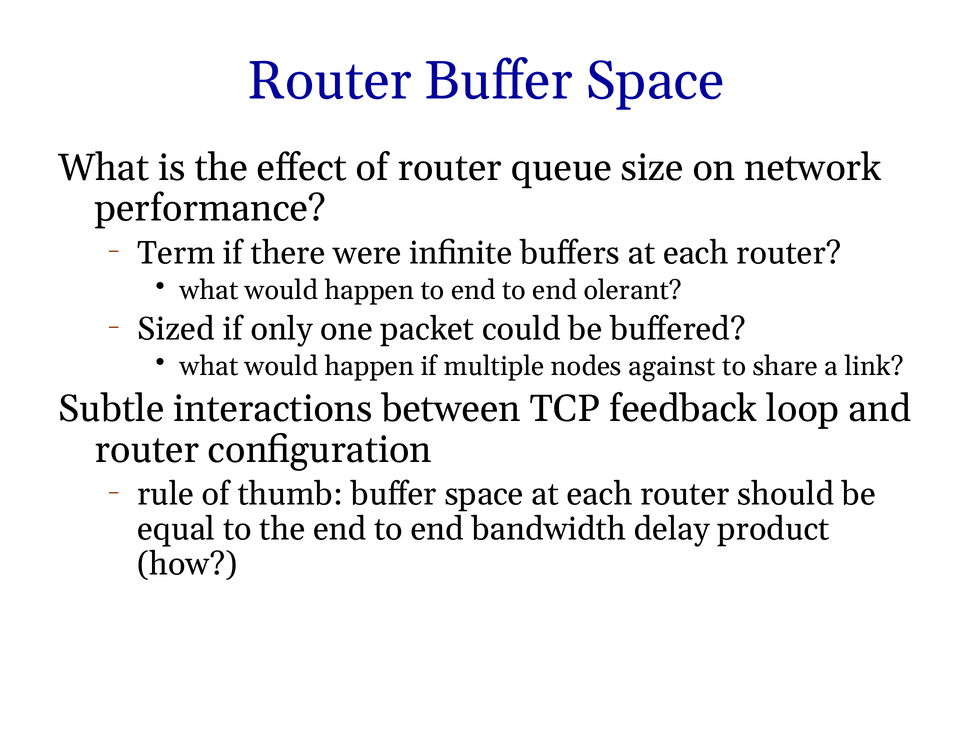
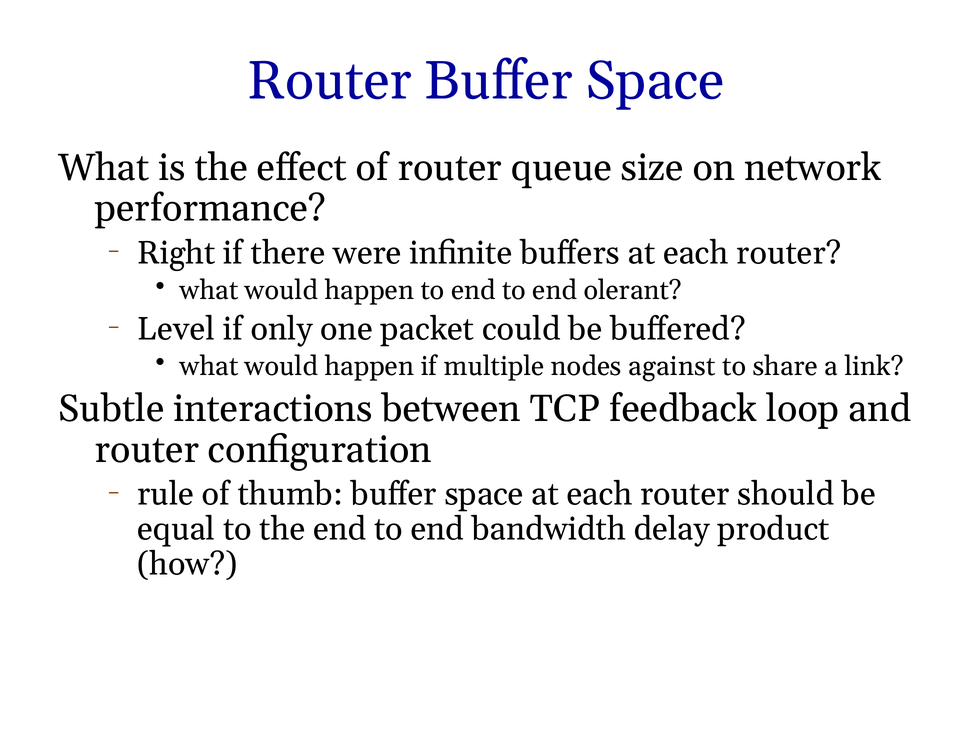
Term: Term -> Right (176, 253)
Sized: Sized -> Level (176, 329)
